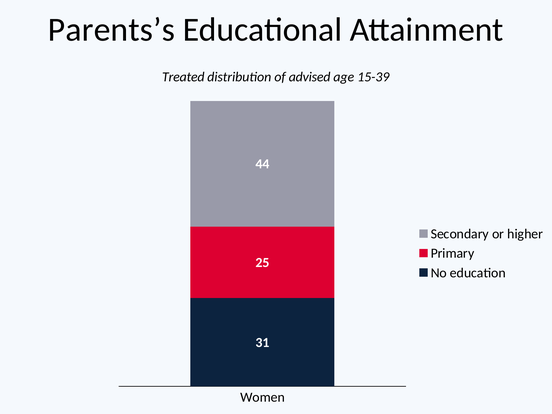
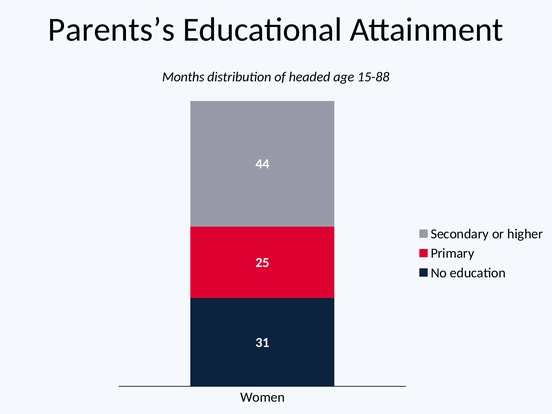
Treated: Treated -> Months (183, 77)
advised: advised -> headed (310, 77)
15-39: 15-39 -> 15-88 (373, 77)
